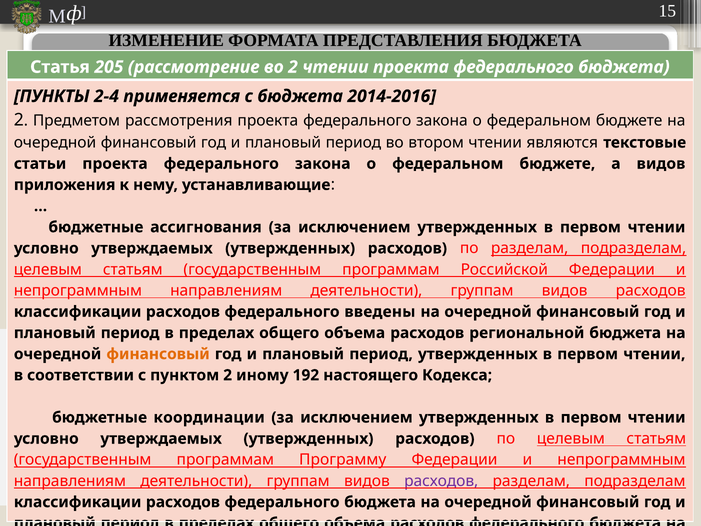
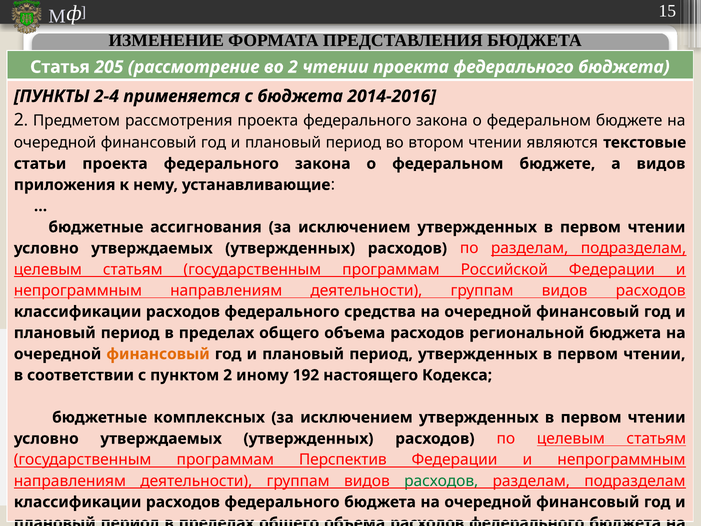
введены: введены -> средства (380, 312)
координации: координации -> комплексных (209, 417)
Программу: Программу -> Перспектив (343, 460)
расходов colour: purple -> green (441, 481)
